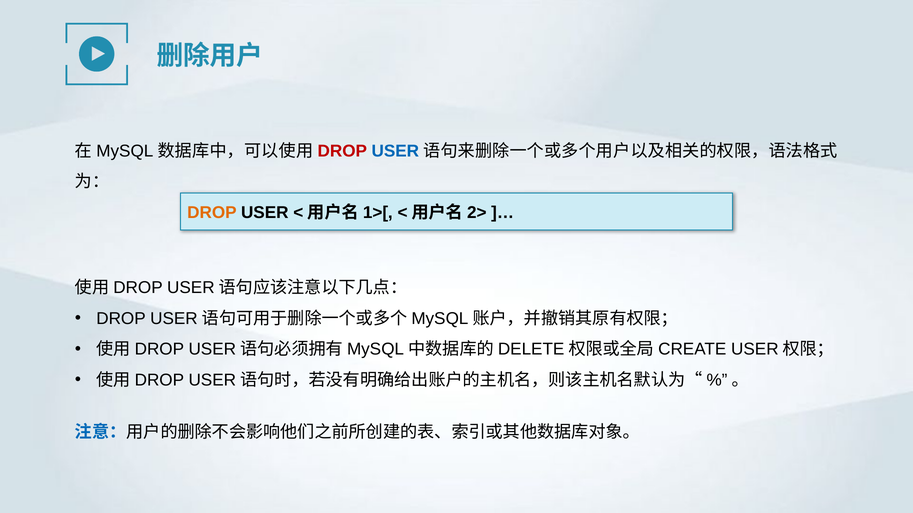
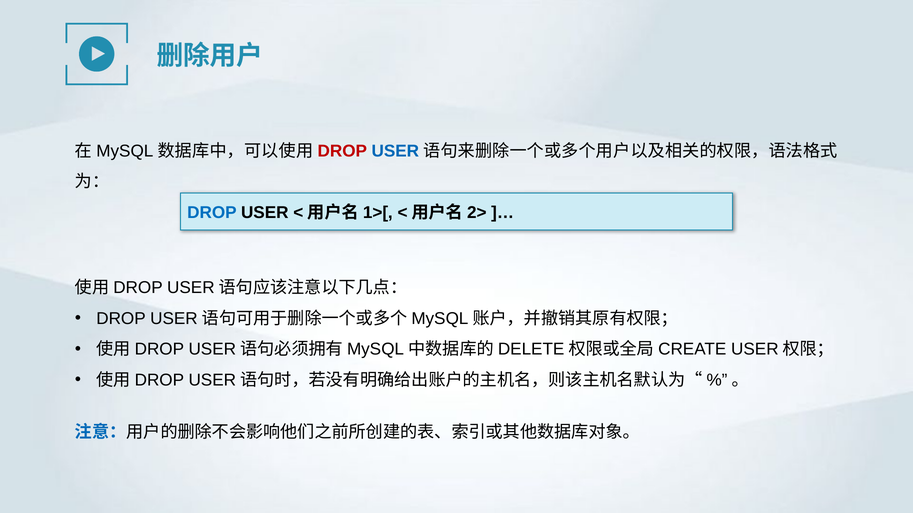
DROP colour: orange -> blue (212, 213)
